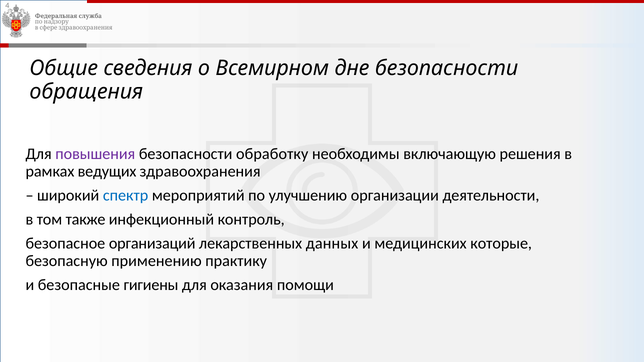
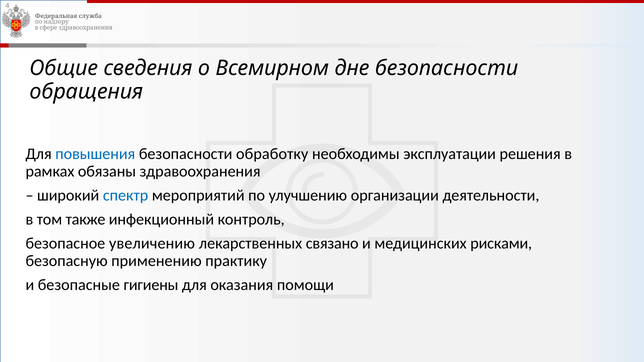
повышения colour: purple -> blue (95, 154)
включающую: включающую -> эксплуатации (450, 154)
ведущих: ведущих -> обязаны (107, 172)
организаций: организаций -> увеличению (152, 244)
данных: данных -> связано (332, 244)
которые: которые -> рисками (501, 244)
